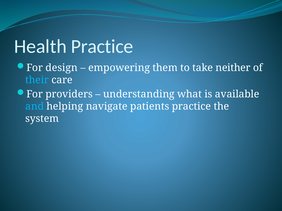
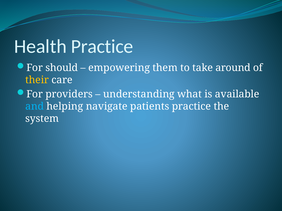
design: design -> should (62, 68)
neither: neither -> around (233, 68)
their colour: light blue -> yellow (37, 80)
